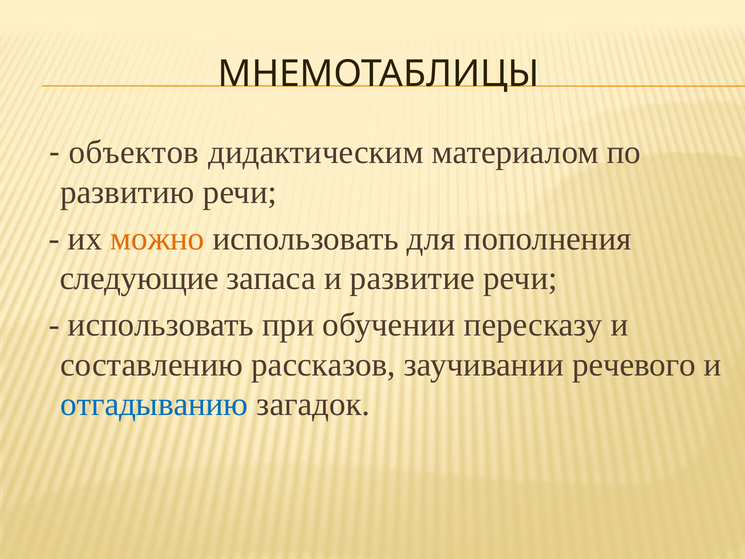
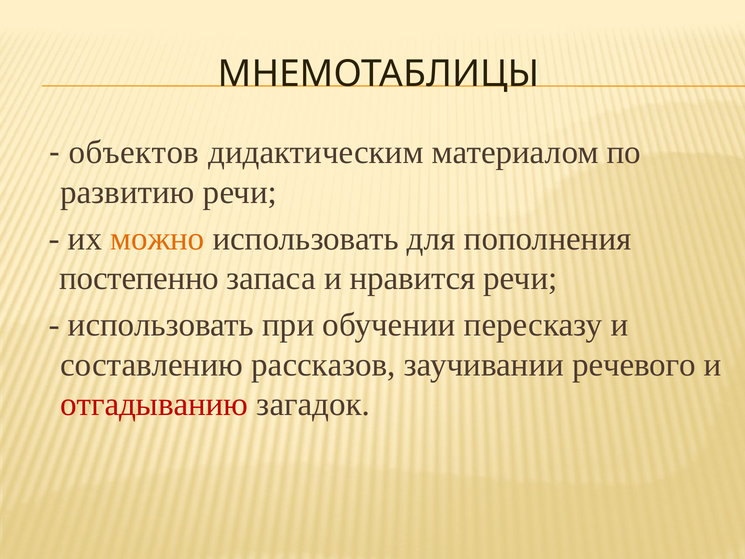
следующие: следующие -> постепенно (139, 278)
развитие: развитие -> нравится (413, 278)
отгадыванию colour: blue -> red (154, 404)
